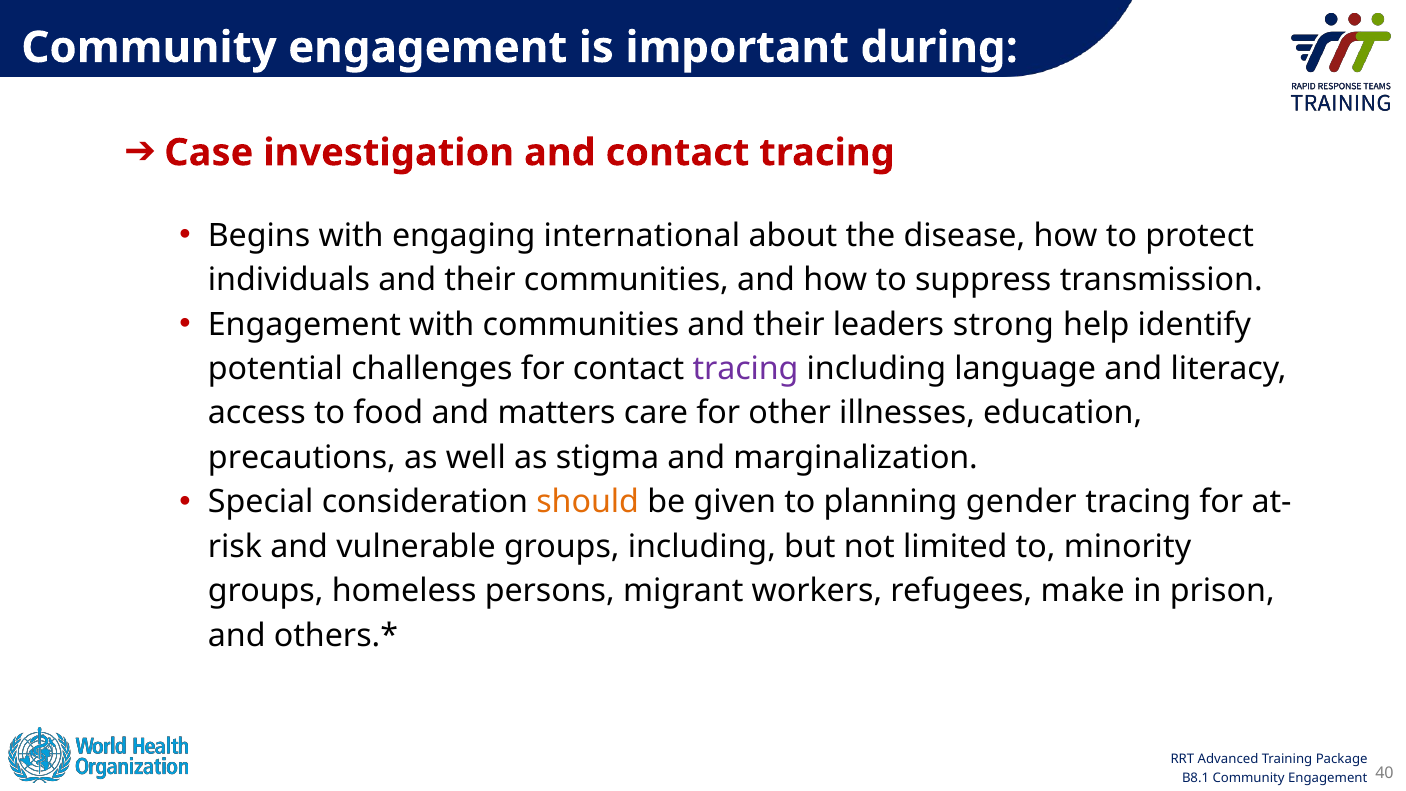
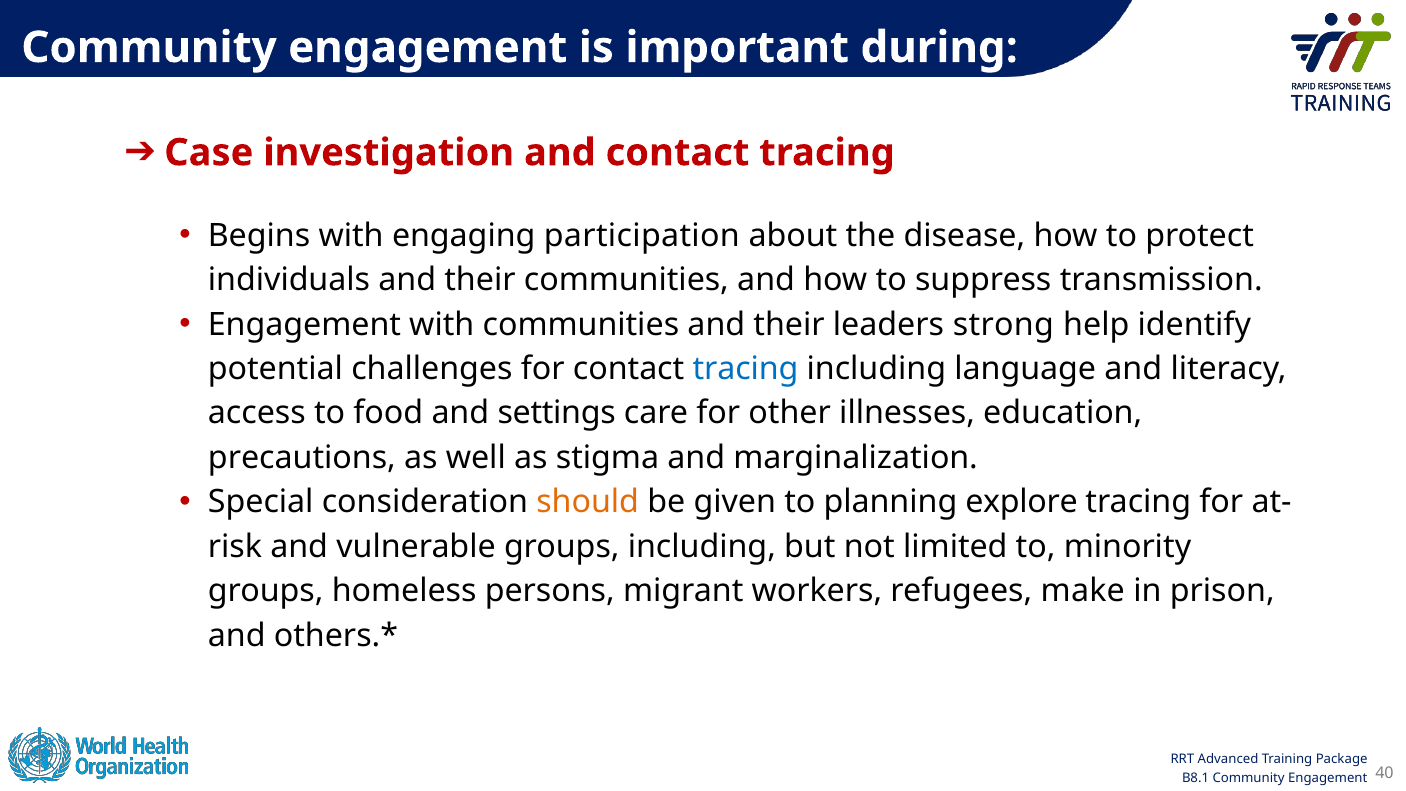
international: international -> participation (642, 236)
tracing colour: purple -> blue (746, 369)
matters: matters -> settings (557, 413)
gender: gender -> explore (1022, 502)
